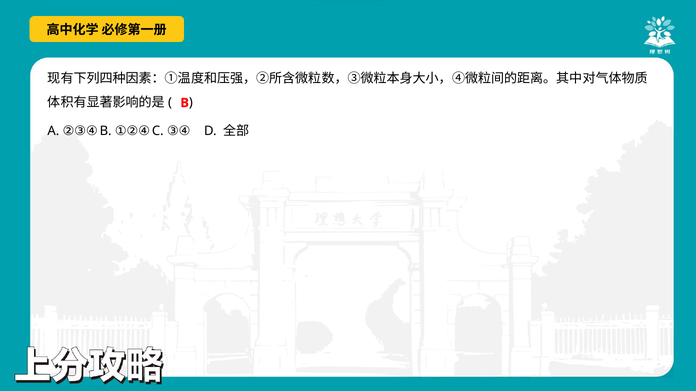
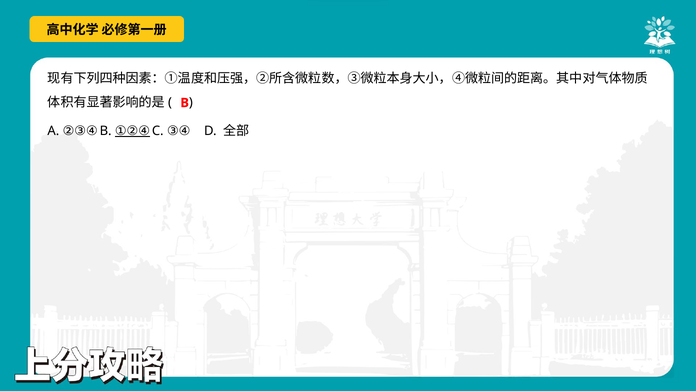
①②④ underline: none -> present (132, 131)
